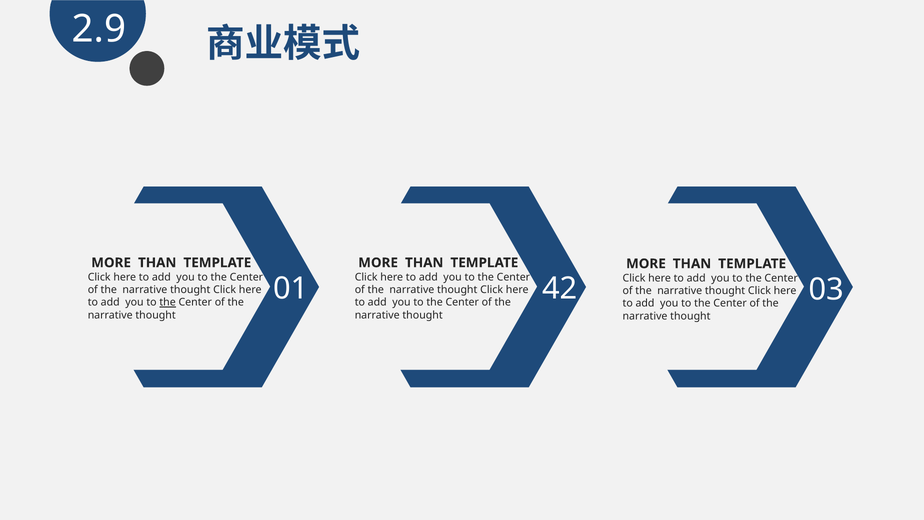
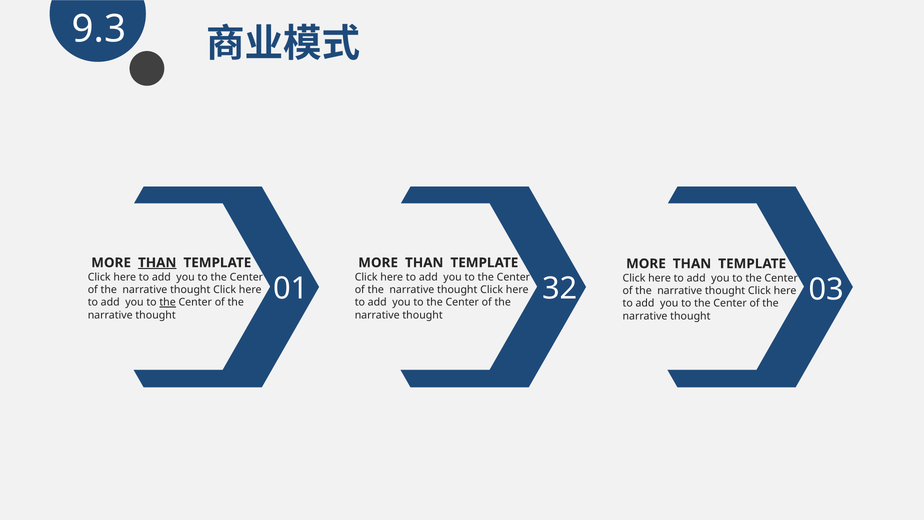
2.9: 2.9 -> 9.3 (99, 29)
THAN underline: none -> present (157, 263)
42: 42 -> 32 (560, 288)
